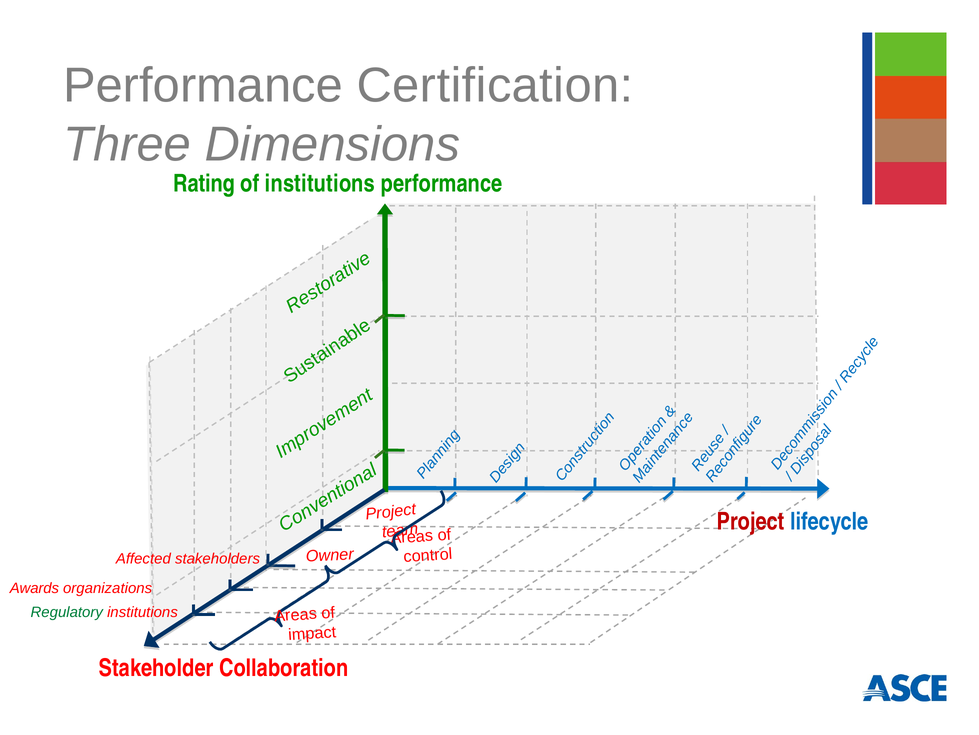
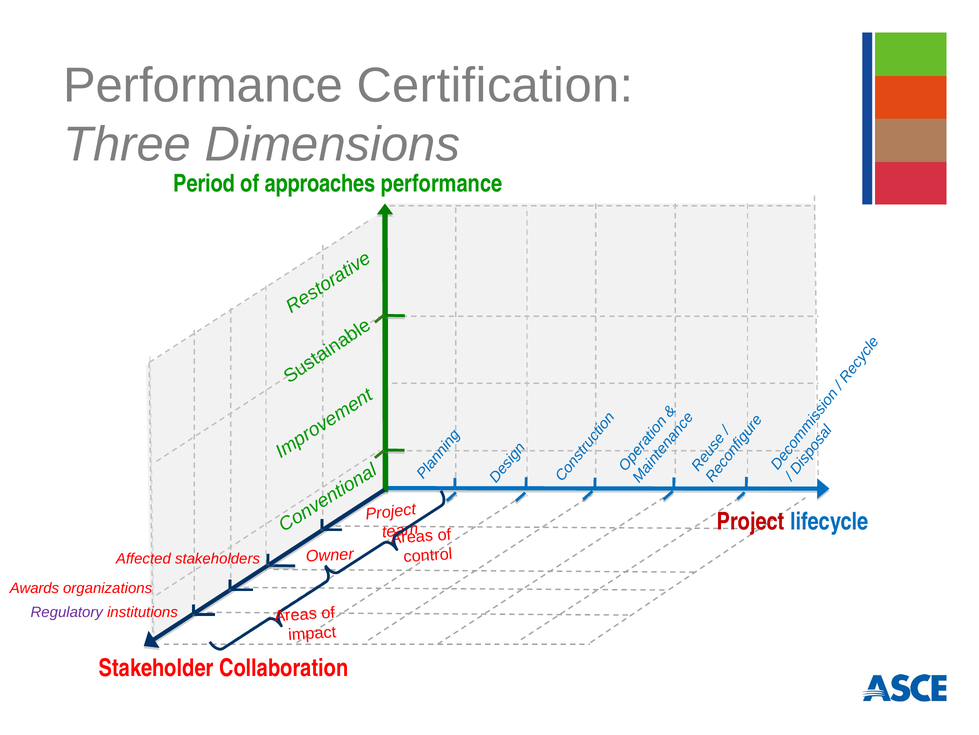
Rating: Rating -> Period (204, 184)
of institutions: institutions -> approaches (320, 184)
Regulatory colour: green -> purple (67, 612)
